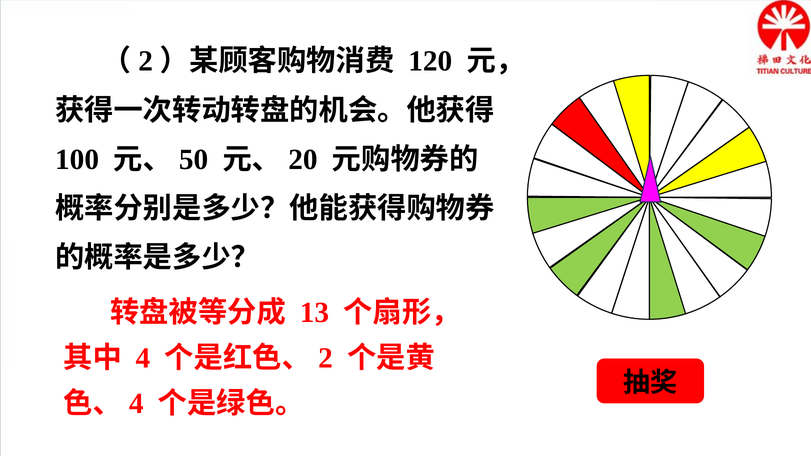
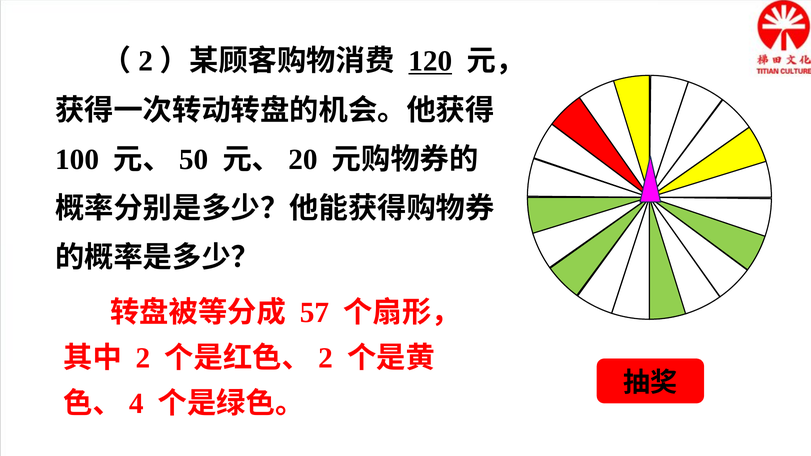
120 underline: none -> present (430, 61)
13: 13 -> 57 (314, 313)
4: 4 -> 2 (143, 358)
